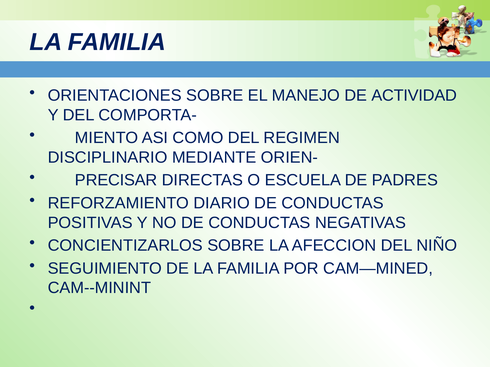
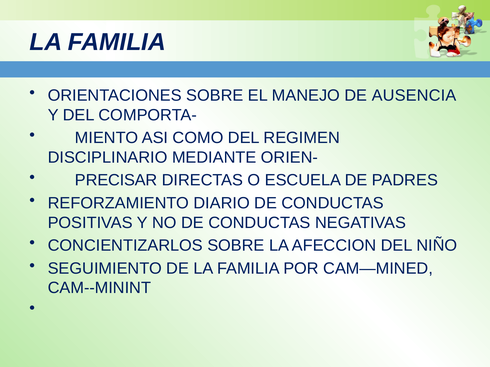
ACTIVIDAD: ACTIVIDAD -> AUSENCIA (414, 96)
